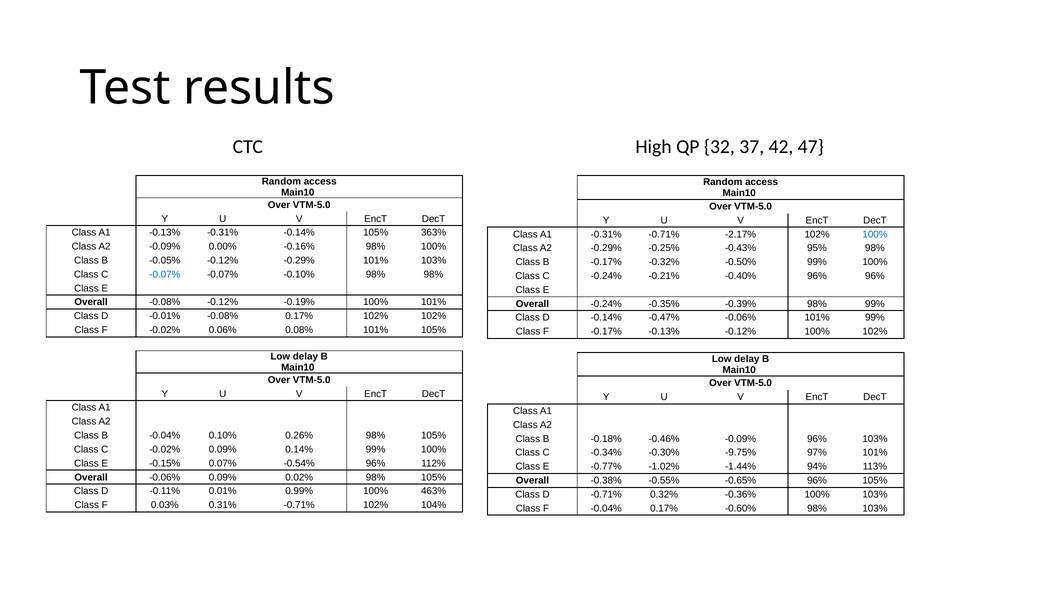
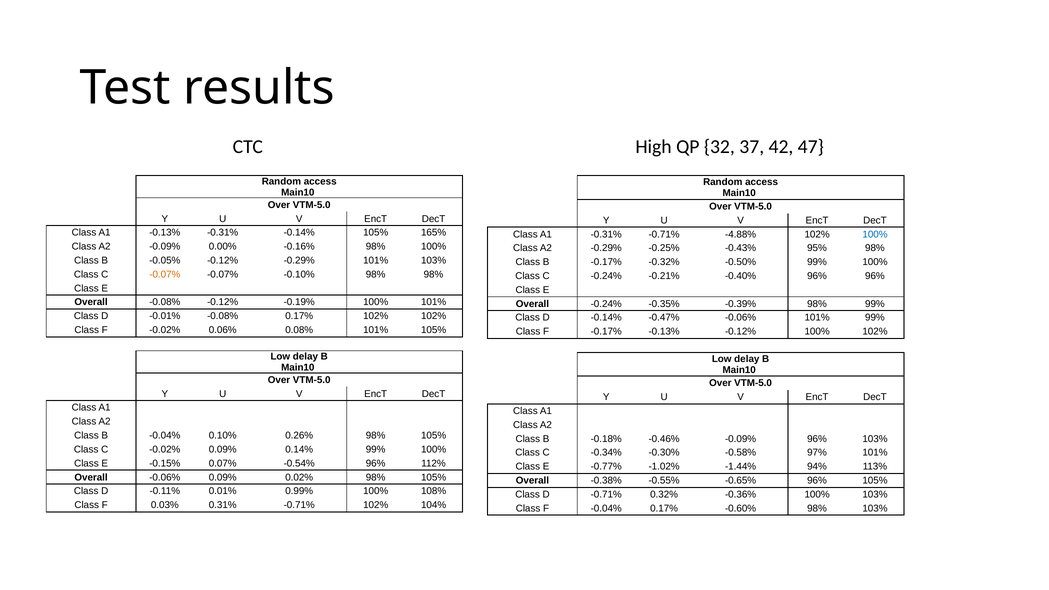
363%: 363% -> 165% (434, 233)
-2.17%: -2.17% -> -4.88% (741, 234)
-0.07% colour: blue -> orange (165, 274)
-9.75%: -9.75% -> -0.58% (741, 453)
463%: 463% -> 108% (434, 491)
